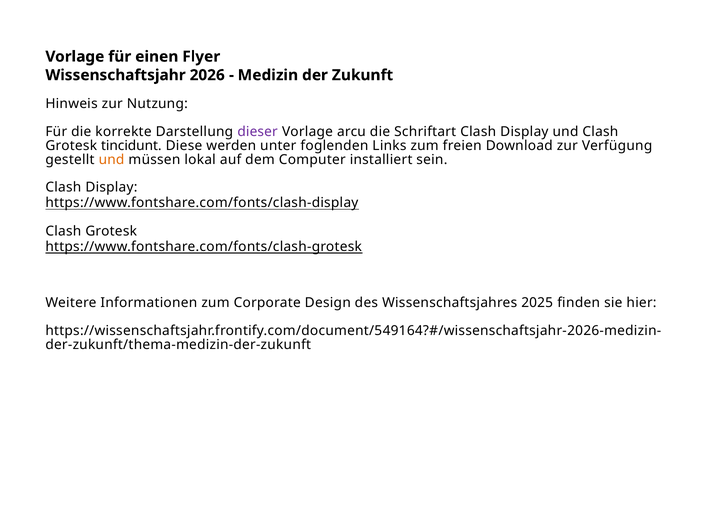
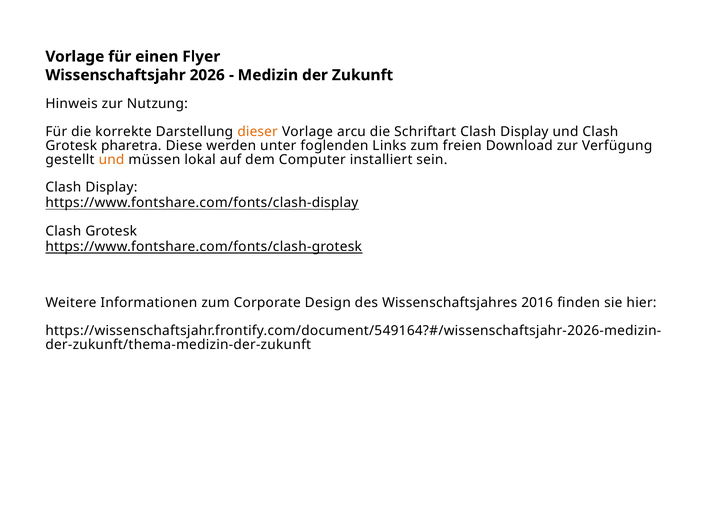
dieser colour: purple -> orange (258, 132)
tincidunt: tincidunt -> pharetra (131, 146)
2025: 2025 -> 2016 (537, 303)
